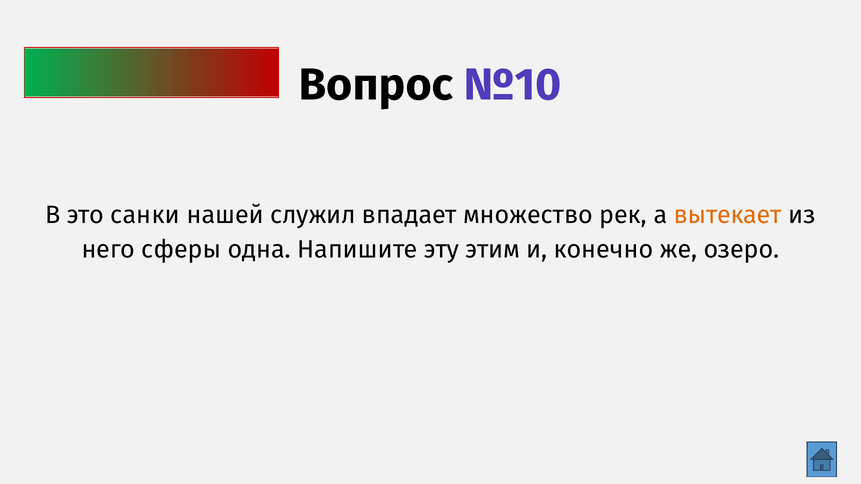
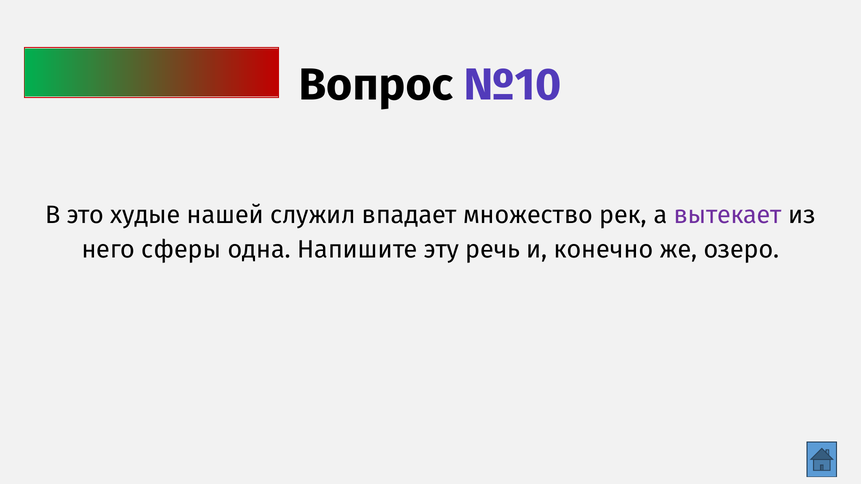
санки: санки -> худые (145, 215)
вытекает colour: orange -> purple (728, 215)
этим: этим -> речь (493, 250)
